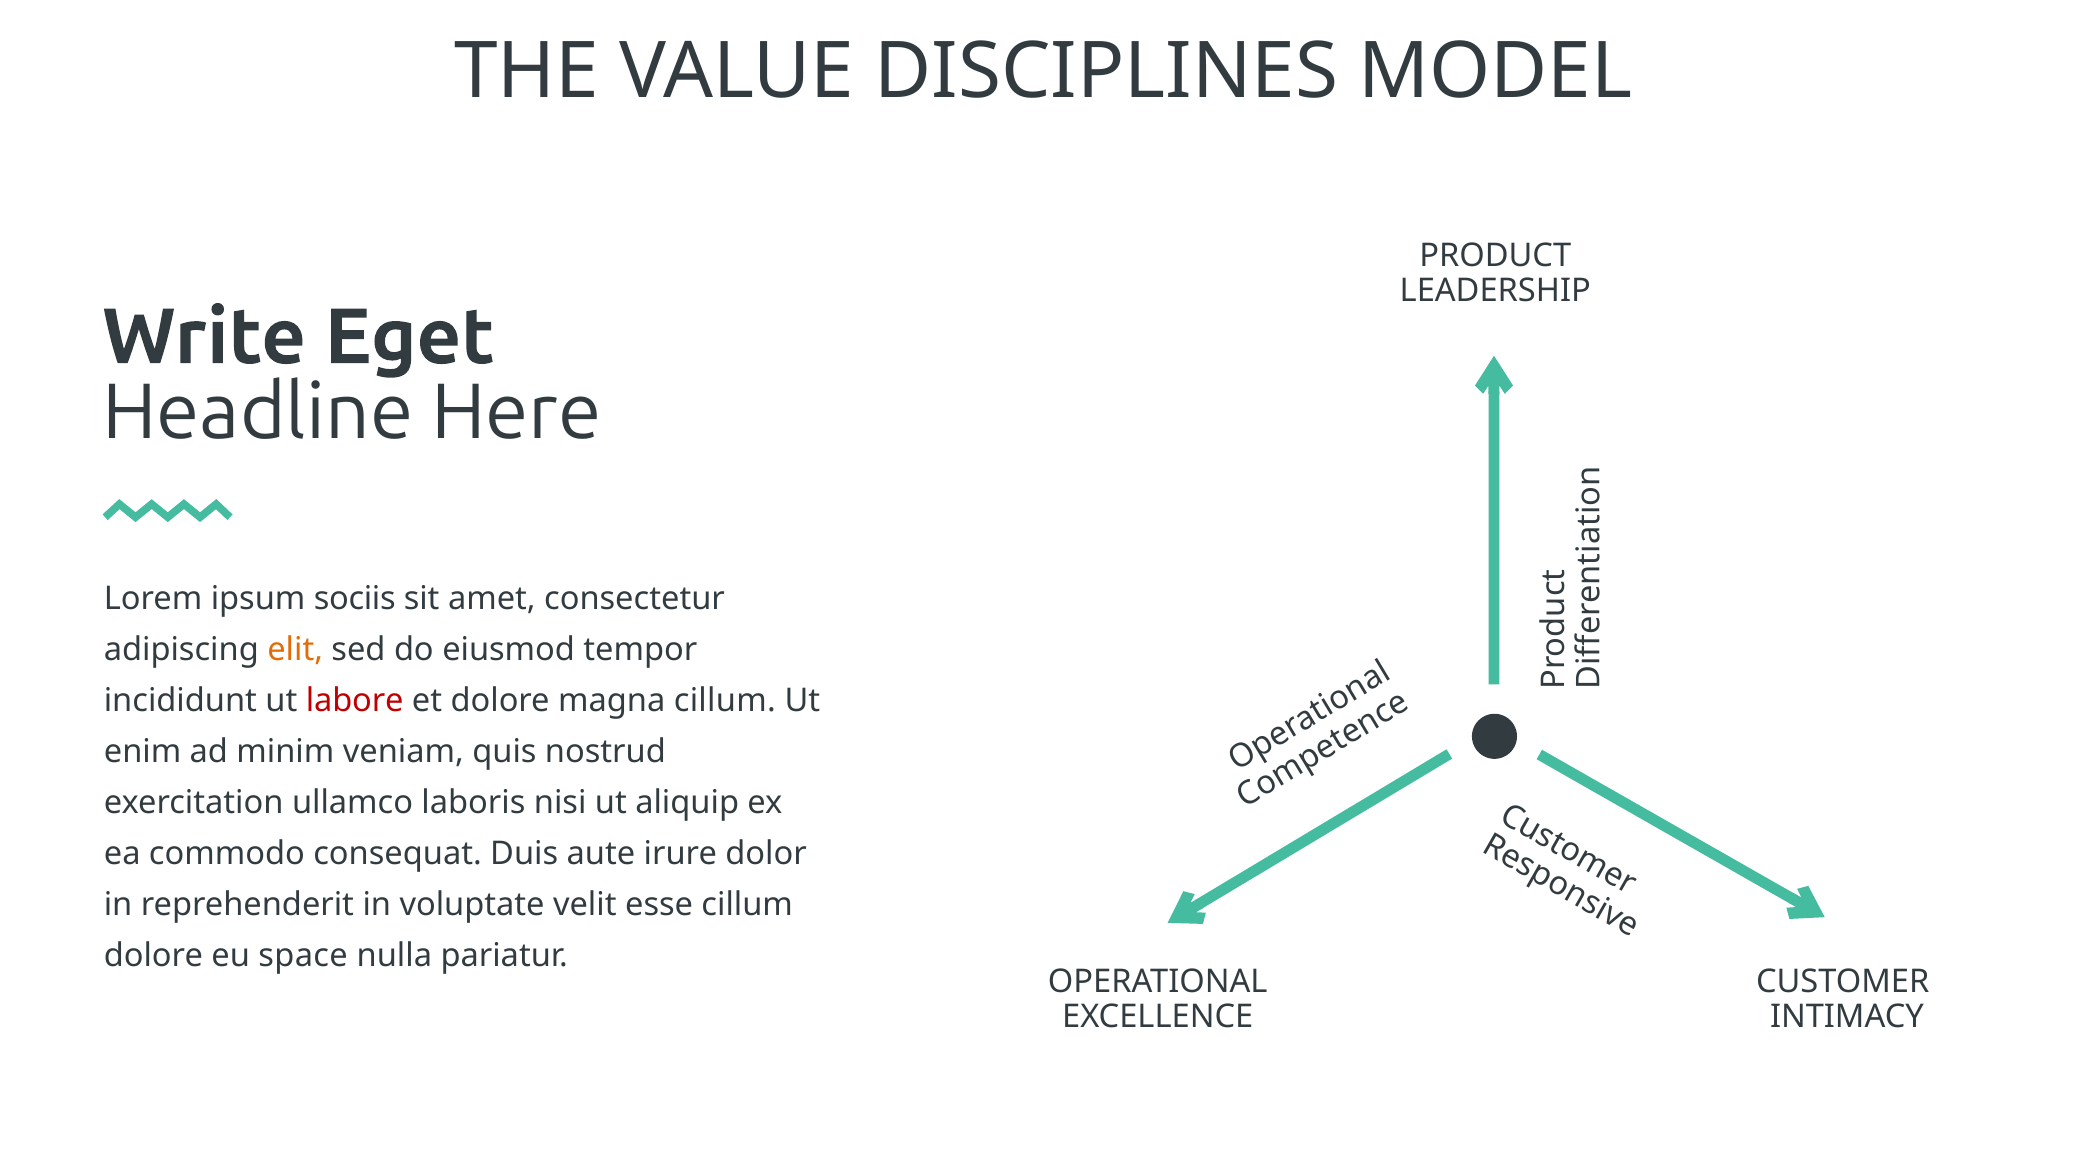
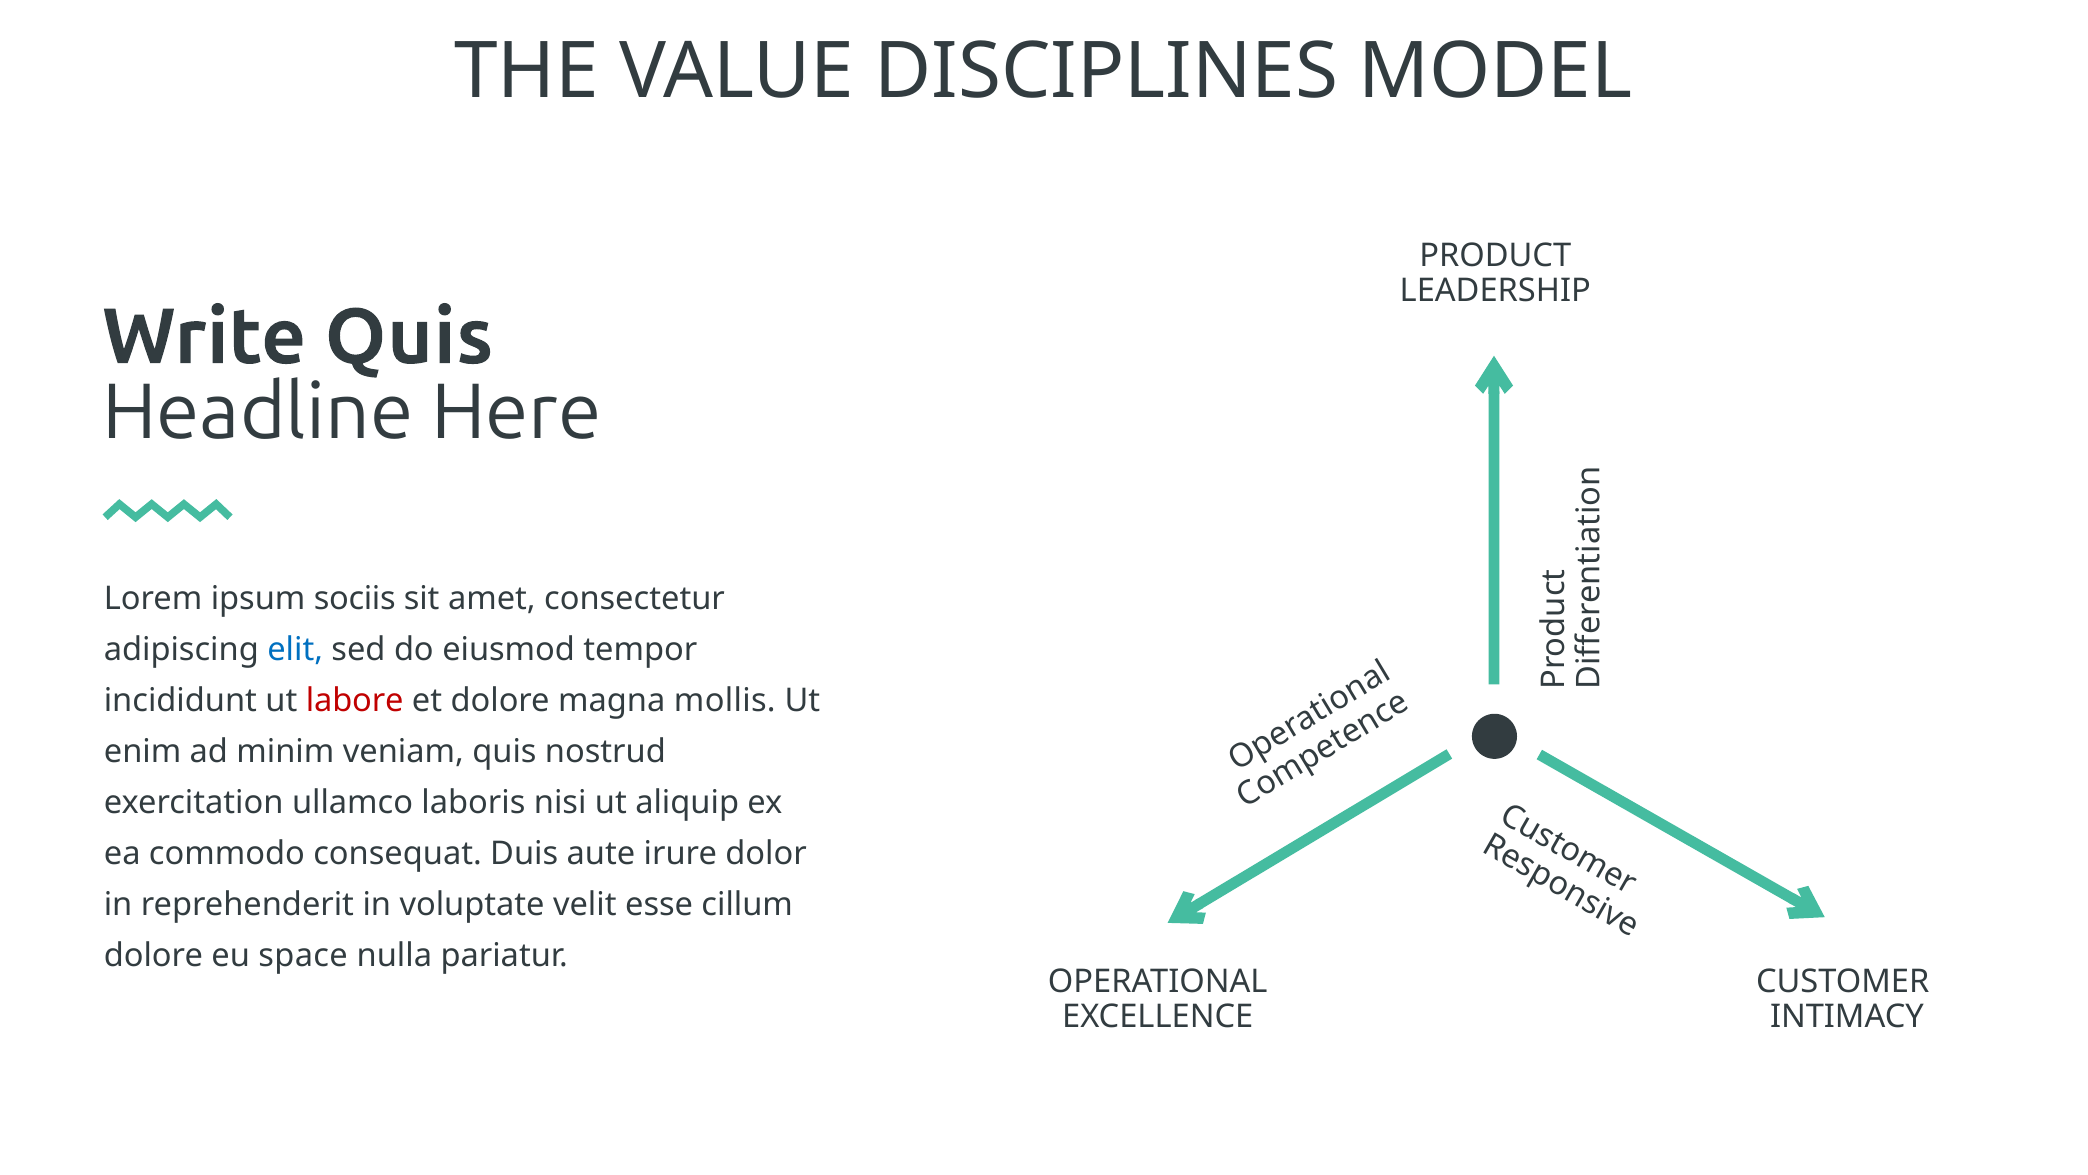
Write Eget: Eget -> Quis (409, 337)
elit colour: orange -> blue (295, 650)
magna cillum: cillum -> mollis (725, 701)
